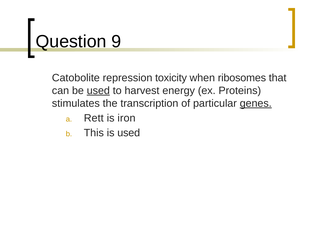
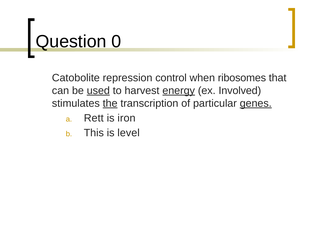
9: 9 -> 0 (116, 42)
toxicity: toxicity -> control (171, 78)
energy underline: none -> present (179, 91)
Proteins: Proteins -> Involved (240, 91)
the underline: none -> present (110, 103)
is used: used -> level (129, 133)
